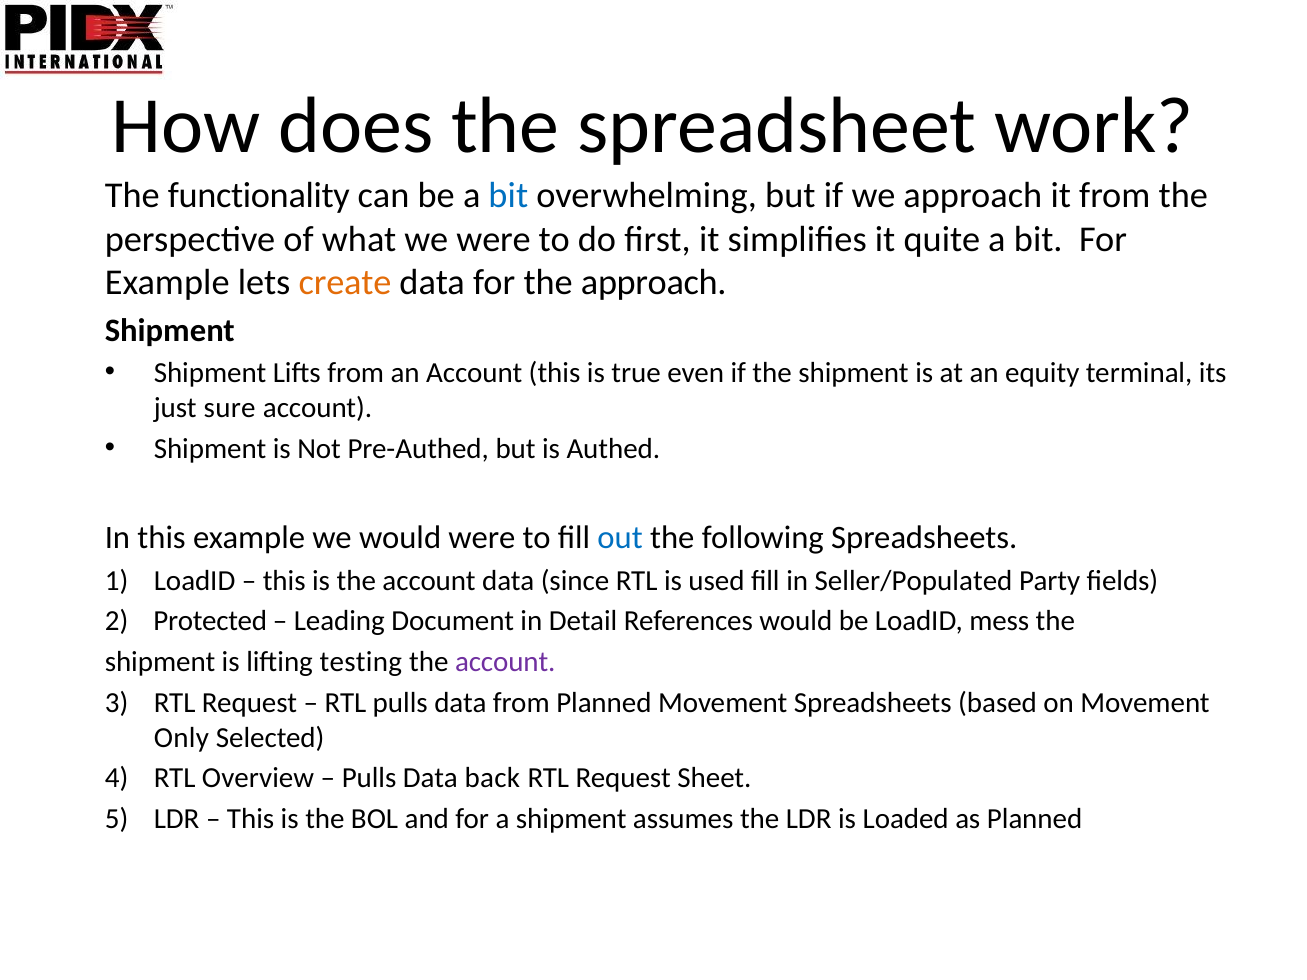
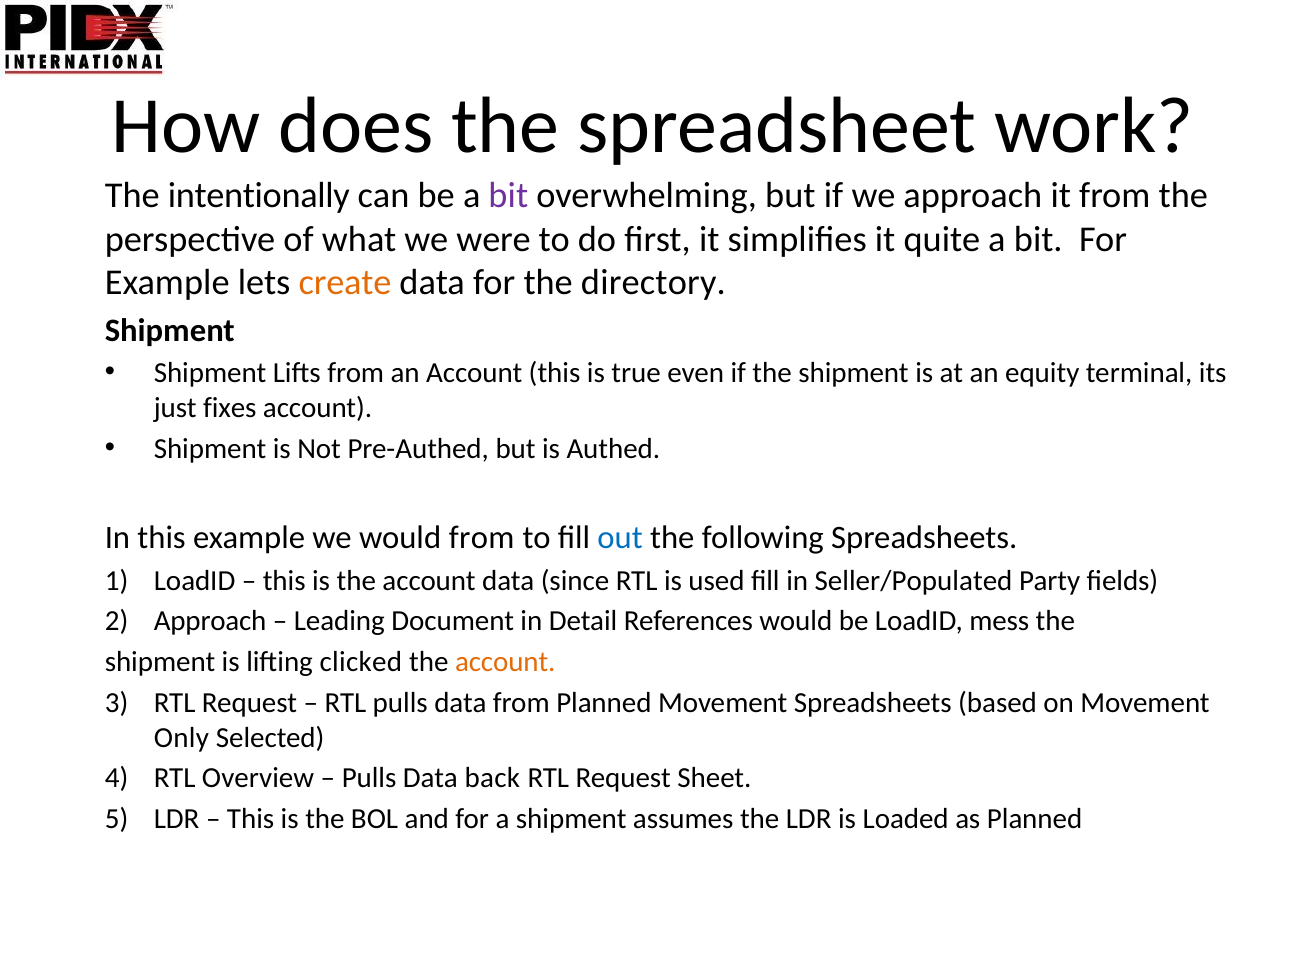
functionality: functionality -> intentionally (259, 196)
bit colour: blue -> purple (508, 196)
the approach: approach -> directory (653, 283)
sure: sure -> fixes (230, 408)
would were: were -> from (482, 538)
Protected: Protected -> Approach (210, 621)
testing: testing -> clicked (361, 662)
account colour: purple -> orange (505, 662)
